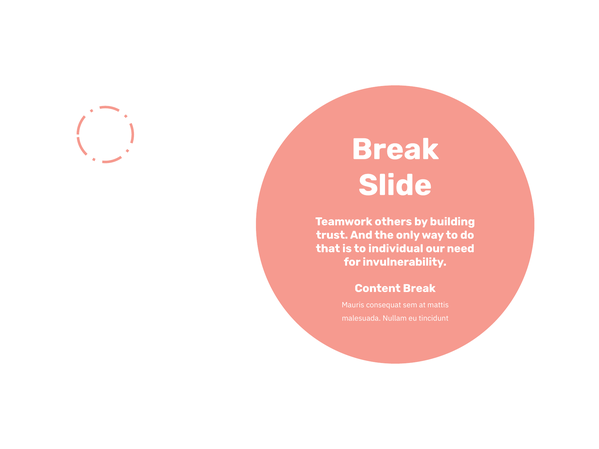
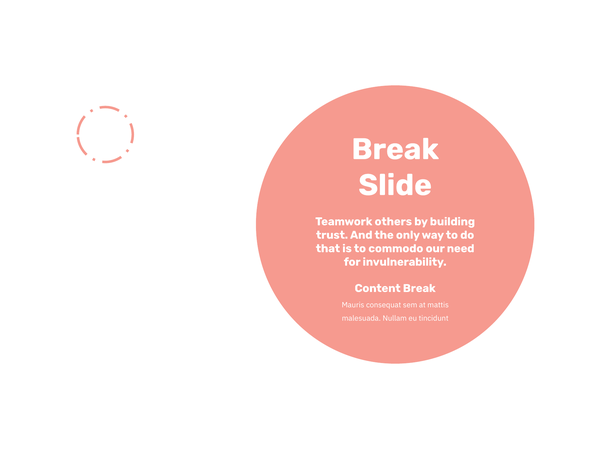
individual: individual -> commodo (396, 249)
